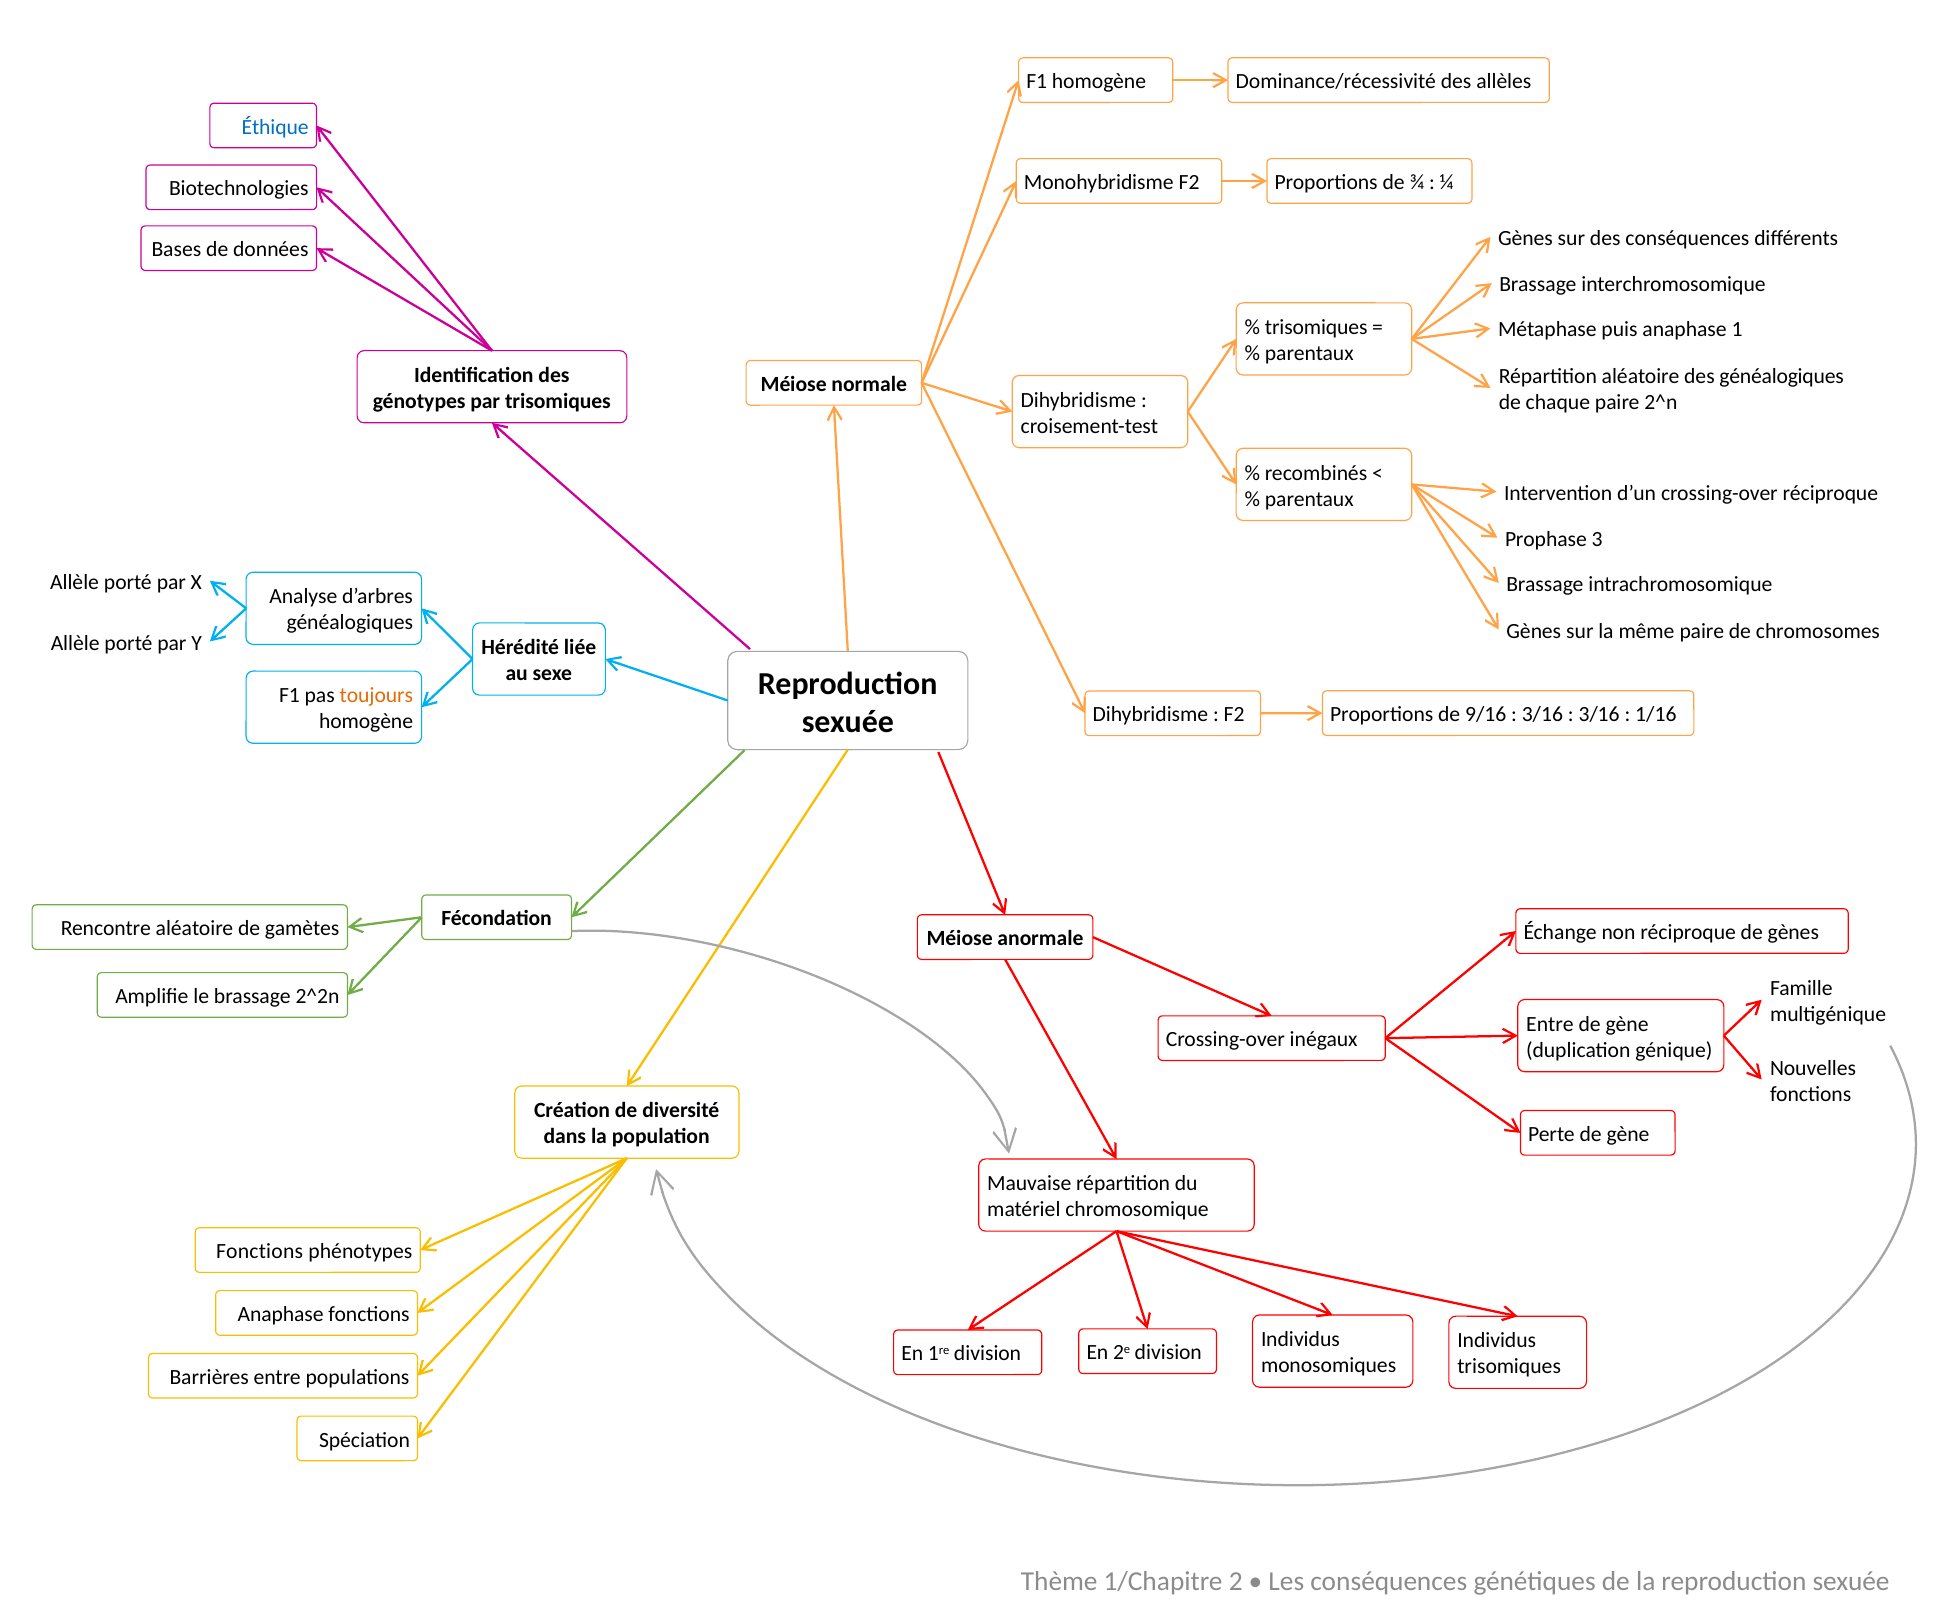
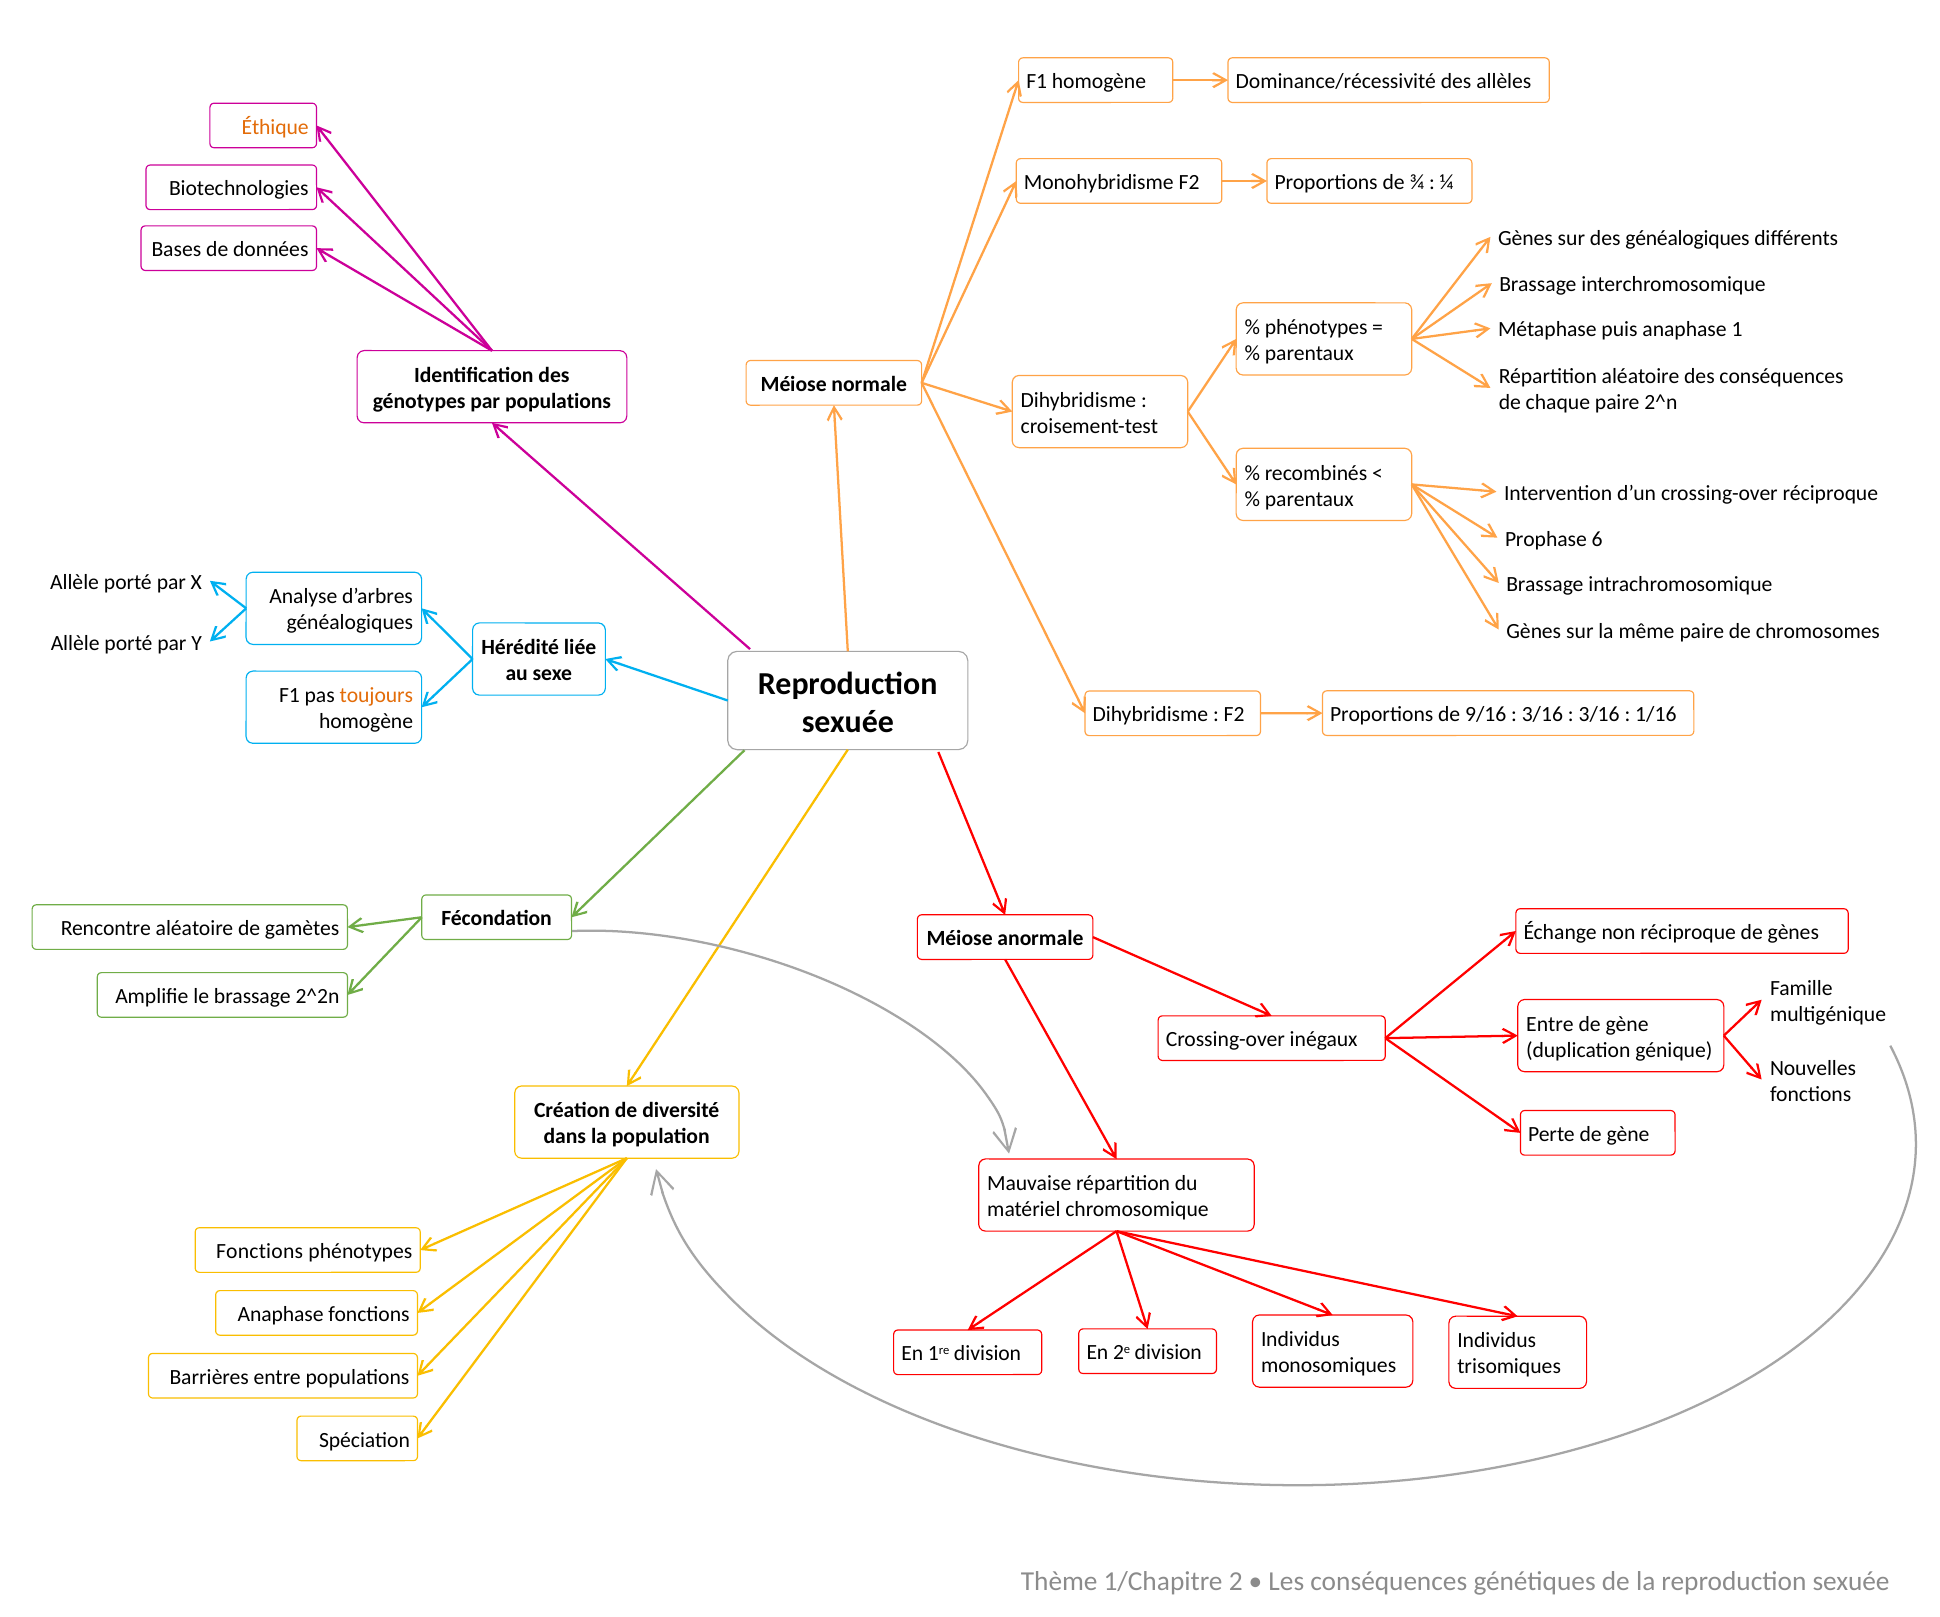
Éthique colour: blue -> orange (275, 127)
des conséquences: conséquences -> généalogiques (1688, 238)
trisomiques: trisomiques -> phénotypes (1316, 327)
des généalogiques: généalogiques -> conséquences (1782, 376)
par trisomiques: trisomiques -> populations (558, 401)
3: 3 -> 6 (1597, 539)
